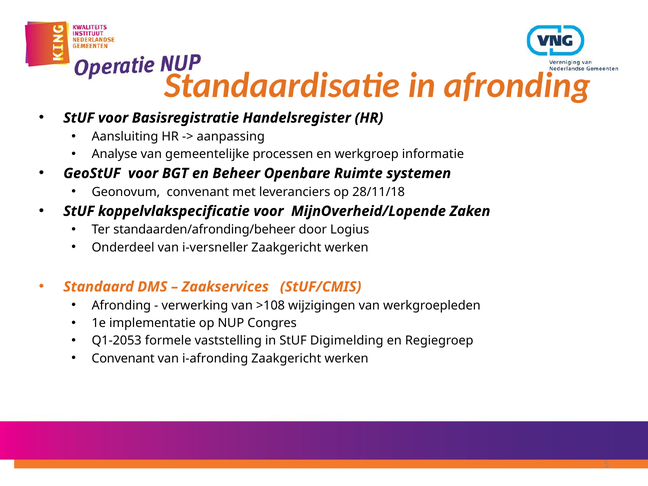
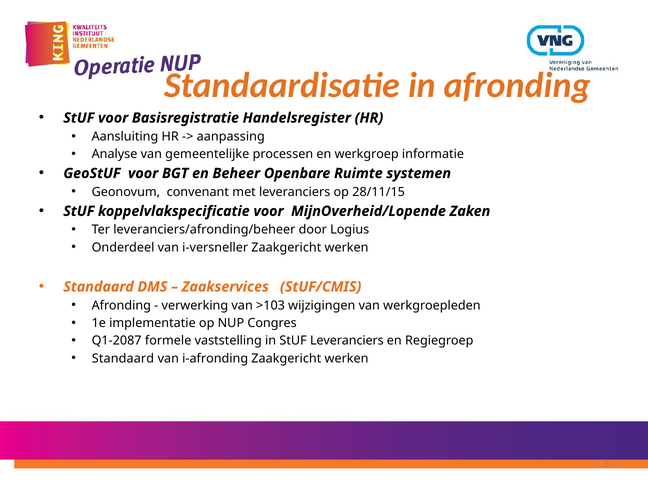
28/11/18: 28/11/18 -> 28/11/15 (379, 192)
standaarden/afronding/beheer: standaarden/afronding/beheer -> leveranciers/afronding/beheer (204, 230)
>108: >108 -> >103 (271, 305)
Q1-2053: Q1-2053 -> Q1-2087 (117, 341)
StUF Digimelding: Digimelding -> Leveranciers (347, 341)
Convenant: Convenant -> Standaard (123, 358)
